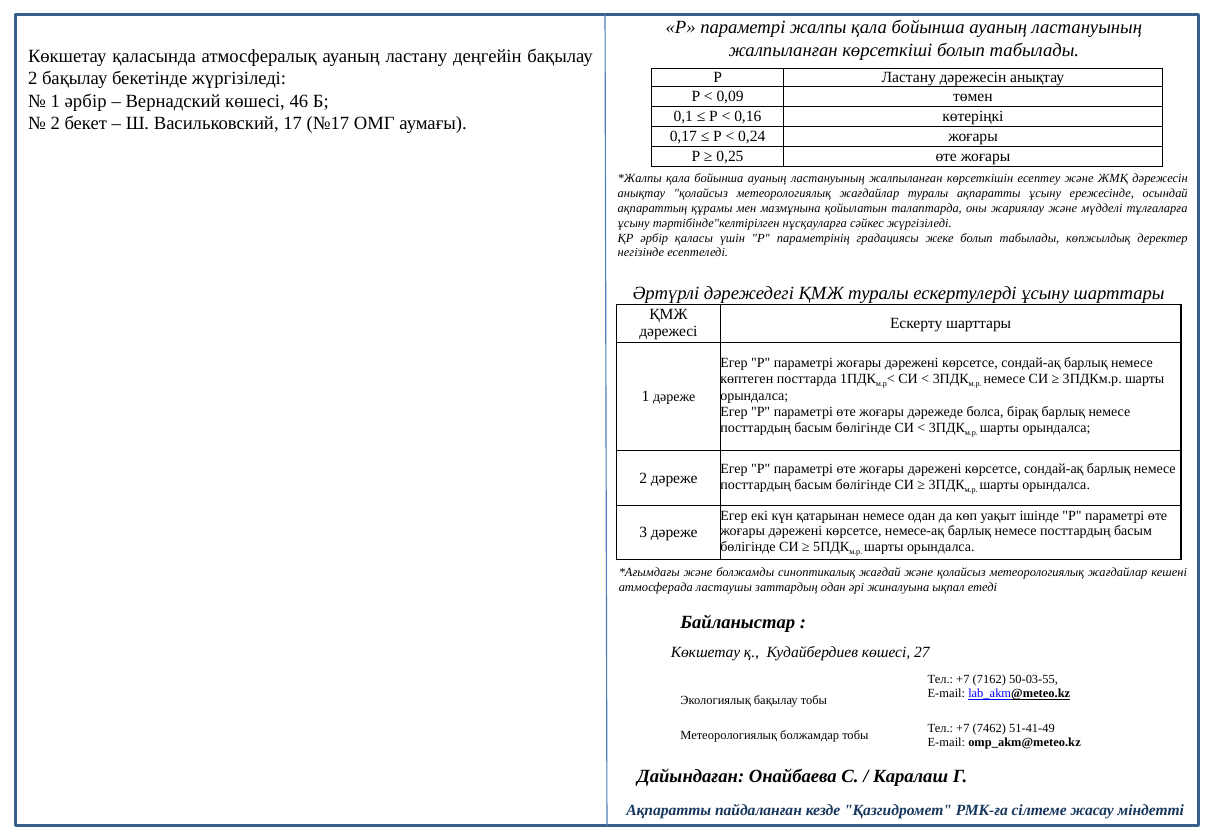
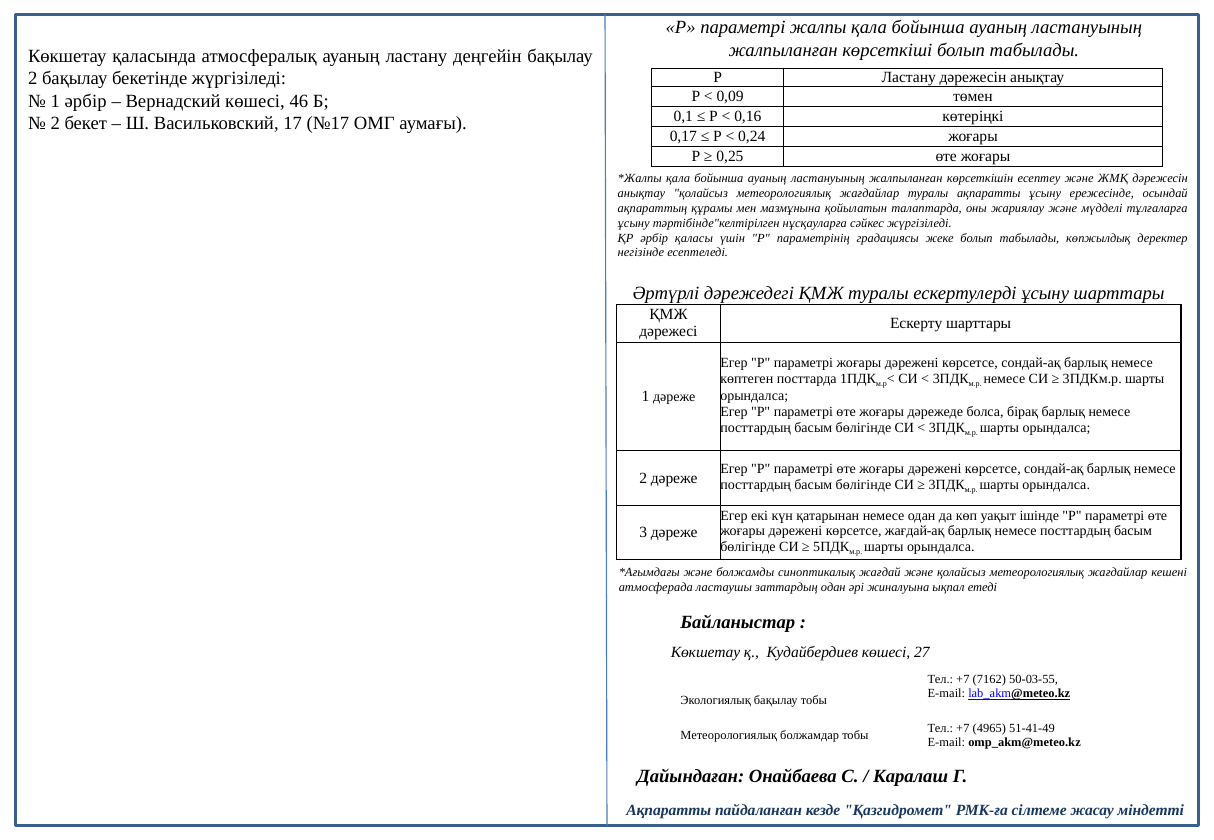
немесе-ақ: немесе-ақ -> жағдай-ақ (915, 531)
7462: 7462 -> 4965 (989, 729)
